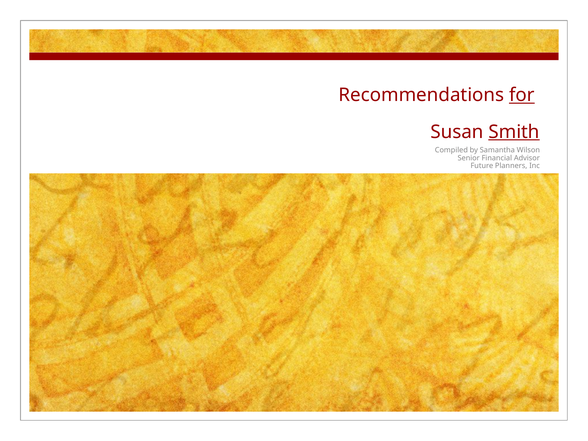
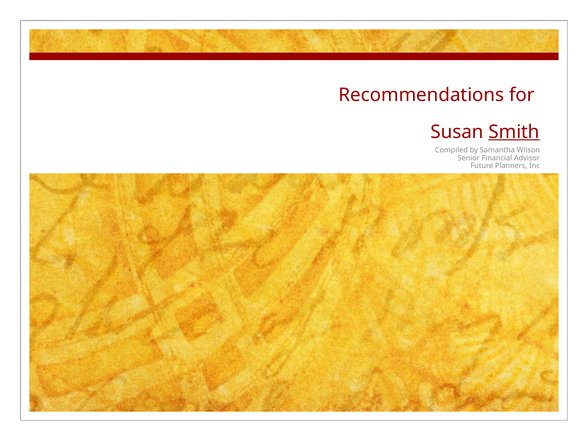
for underline: present -> none (522, 95)
